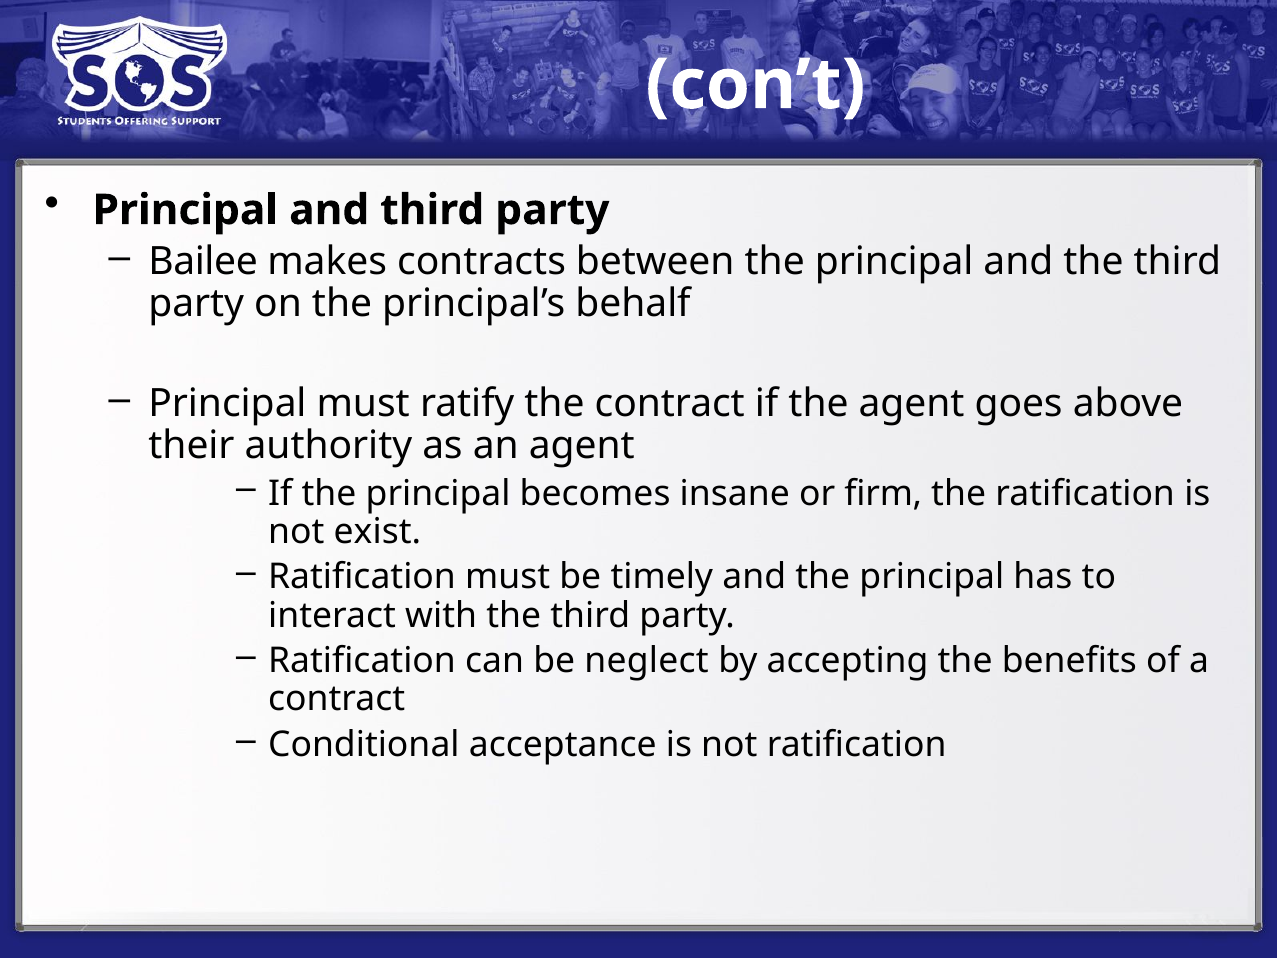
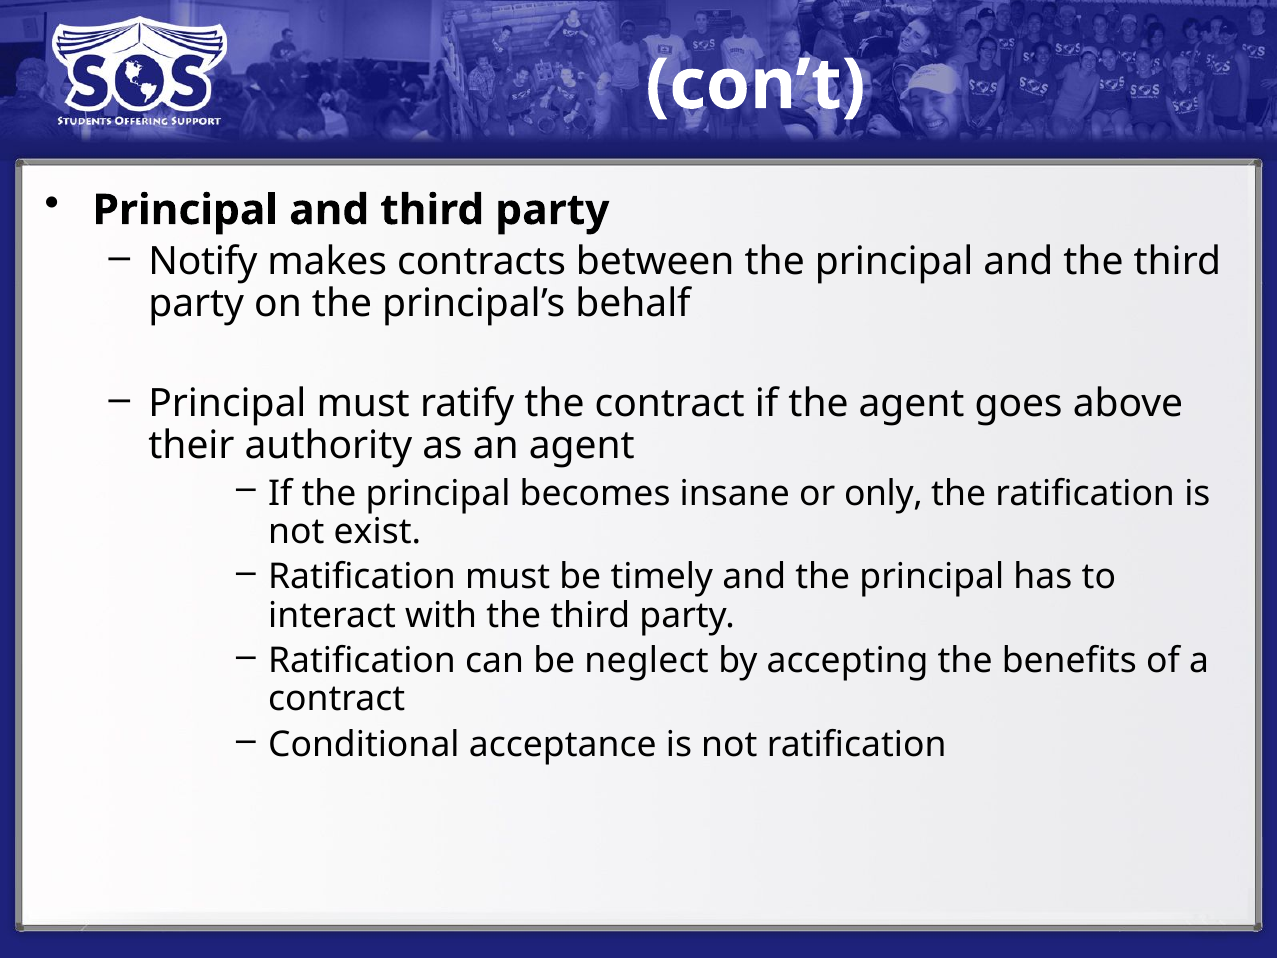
Bailee: Bailee -> Notify (203, 262)
firm: firm -> only (883, 493)
